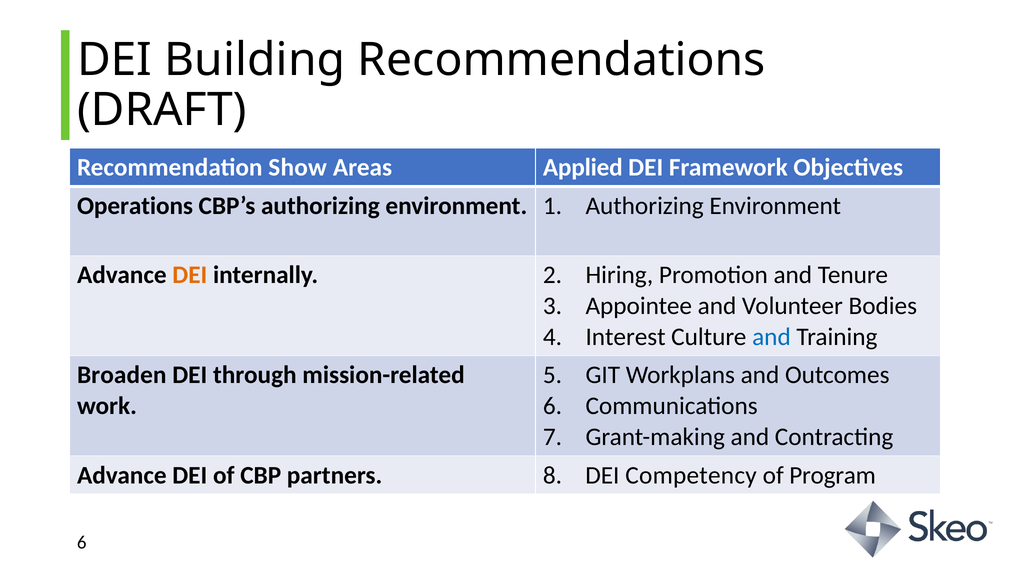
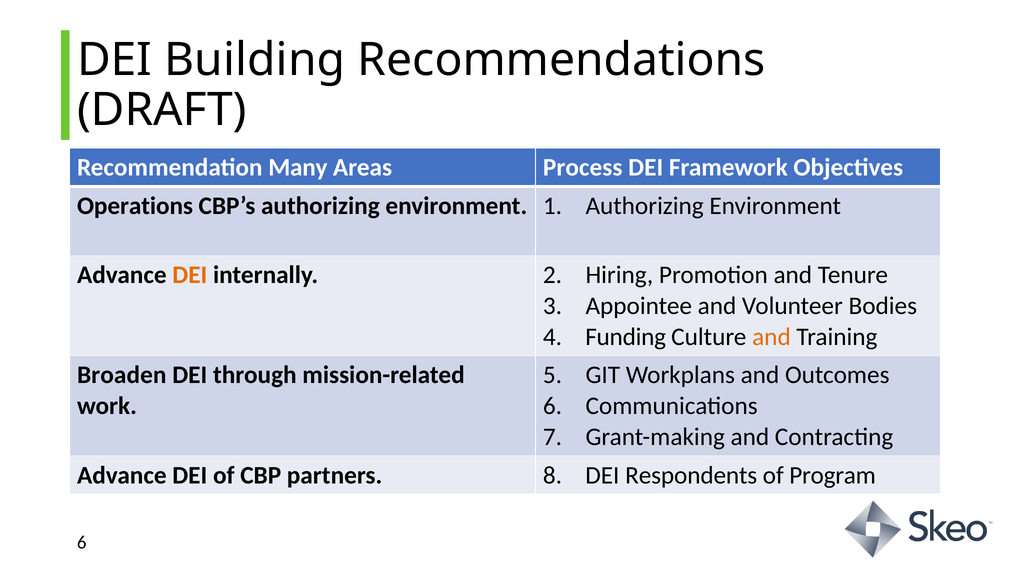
Show: Show -> Many (298, 168)
Applied: Applied -> Process (583, 168)
Interest: Interest -> Funding (626, 337)
and colour: blue -> orange (771, 337)
Competency: Competency -> Respondents (691, 475)
